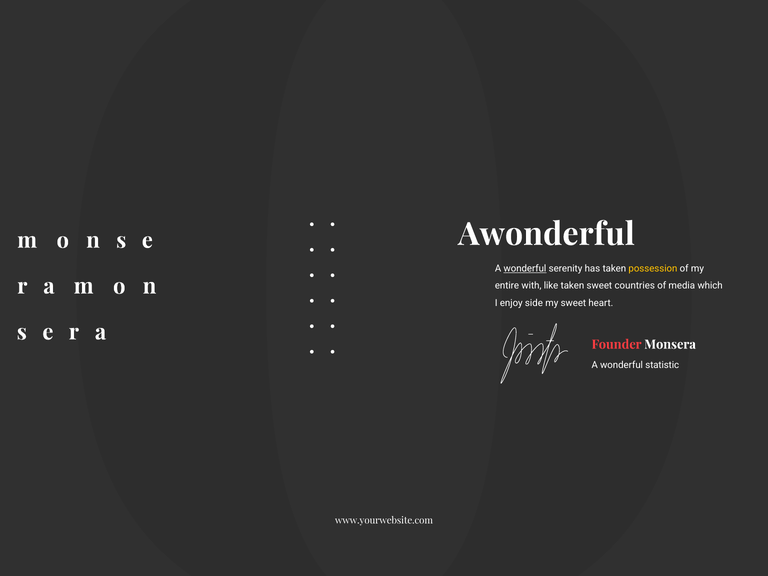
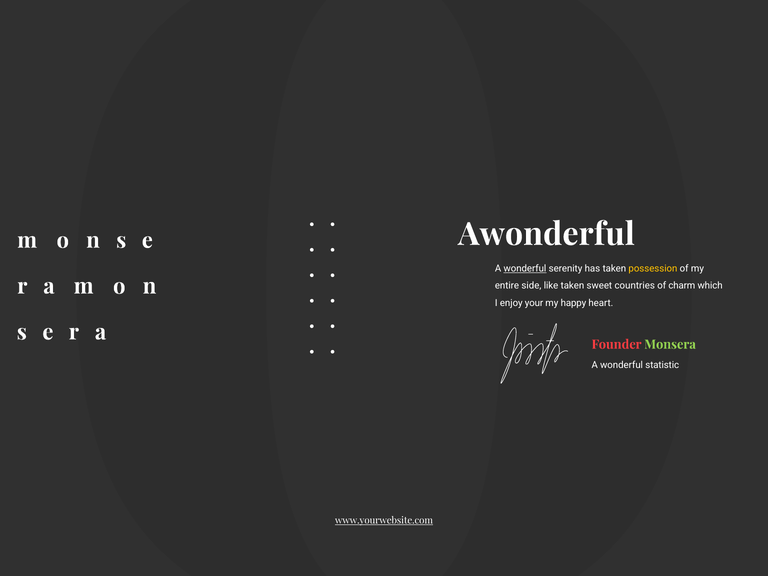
with: with -> side (531, 286)
media: media -> charm (682, 286)
side: side -> your (534, 303)
my sweet: sweet -> happy (573, 303)
Monsera colour: white -> light green (670, 344)
www.yourwebsite.com underline: none -> present (384, 521)
